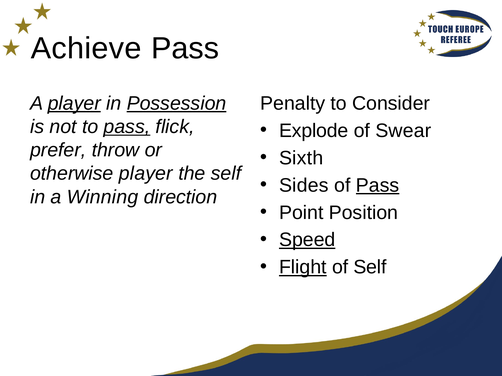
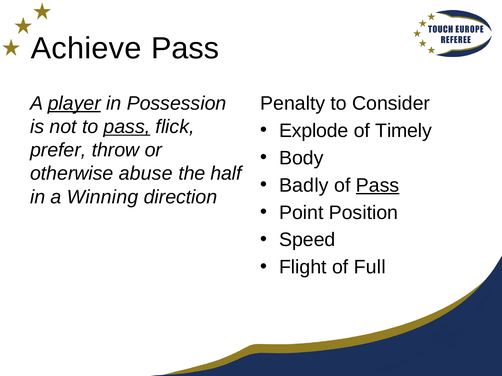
Possession underline: present -> none (177, 103)
Swear: Swear -> Timely (404, 131)
Sixth: Sixth -> Body (301, 158)
otherwise player: player -> abuse (146, 174)
the self: self -> half (226, 174)
Sides: Sides -> Badly (304, 186)
Speed underline: present -> none (307, 240)
Flight underline: present -> none (303, 268)
of Self: Self -> Full (370, 268)
